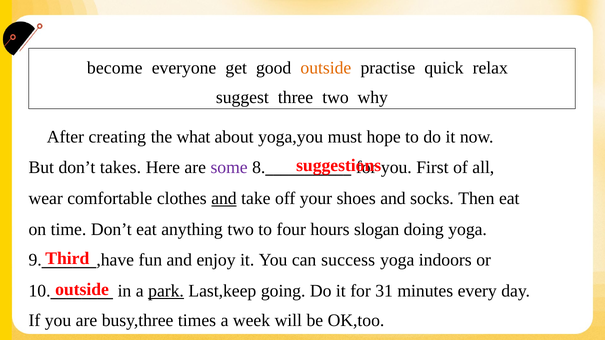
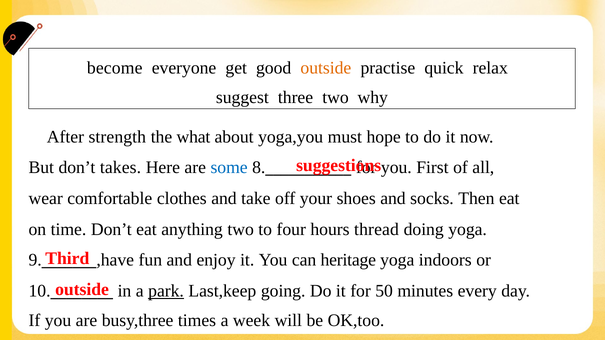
creating: creating -> strength (117, 137)
some colour: purple -> blue (229, 168)
and underline: present -> none (224, 199)
slogan: slogan -> thread (377, 230)
success: success -> heritage (348, 260)
31: 31 -> 50 (384, 291)
